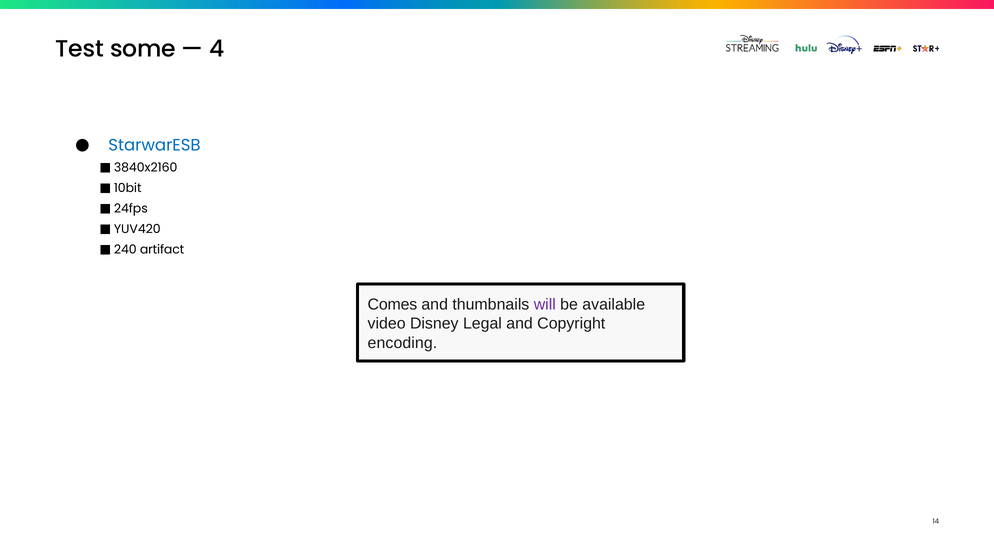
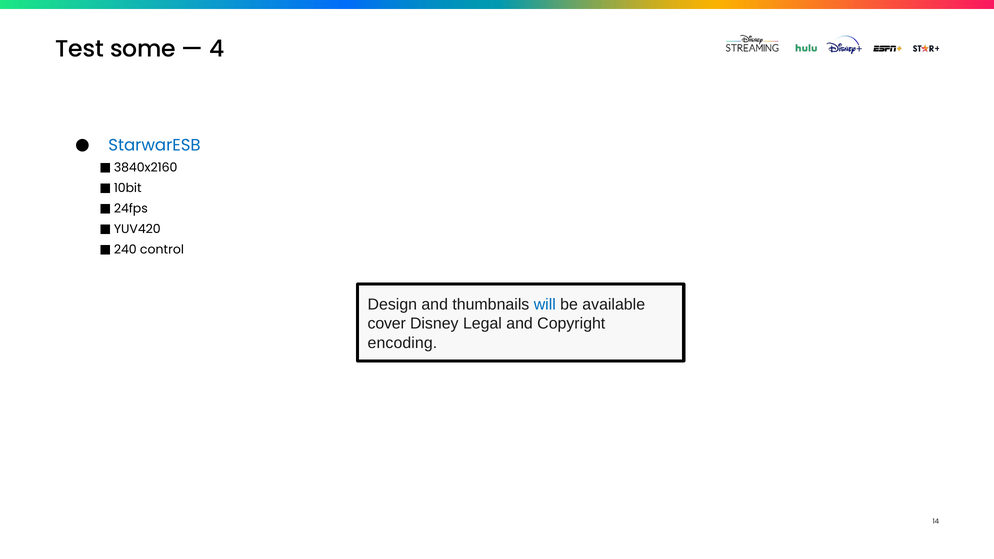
artifact: artifact -> control (162, 250)
Comes: Comes -> Design (392, 305)
will colour: purple -> blue (545, 305)
video: video -> cover (387, 324)
